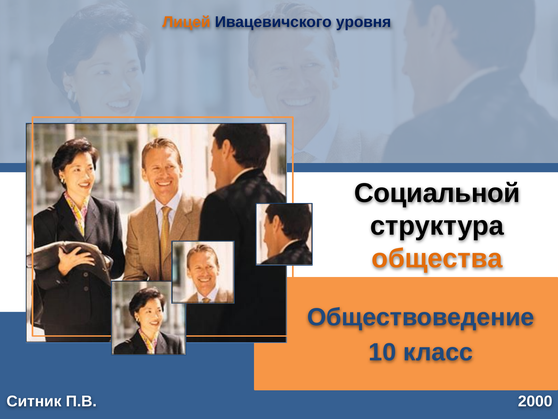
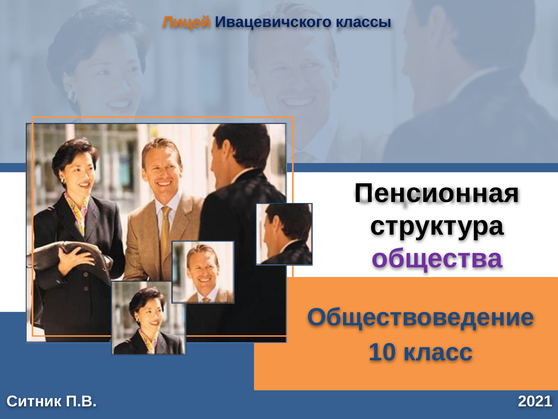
уровня: уровня -> классы (364, 22)
Социальной: Социальной -> Пенсионная (437, 193)
общества colour: orange -> purple (437, 258)
2000: 2000 -> 2021 (535, 401)
